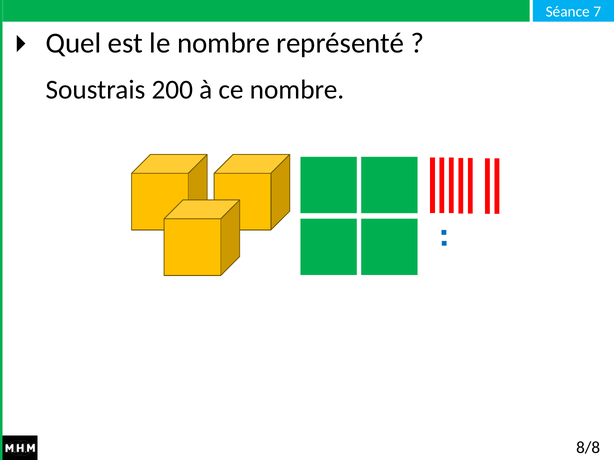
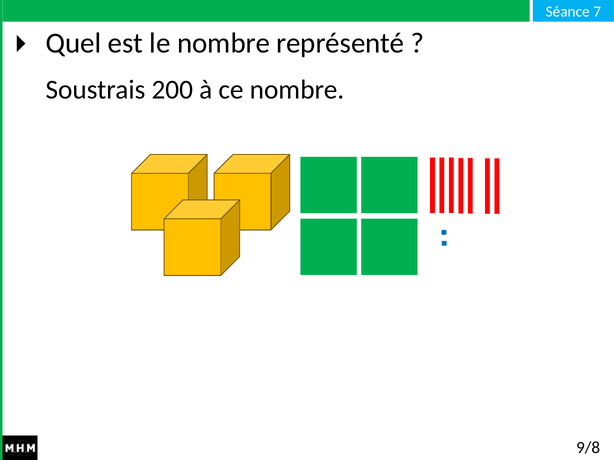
8/8: 8/8 -> 9/8 (588, 448)
